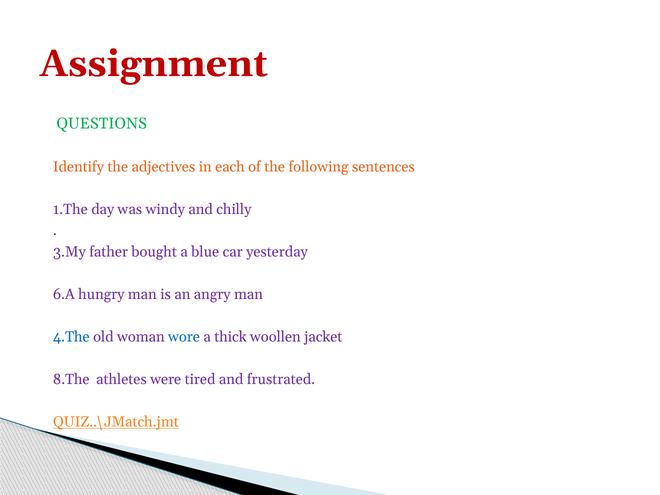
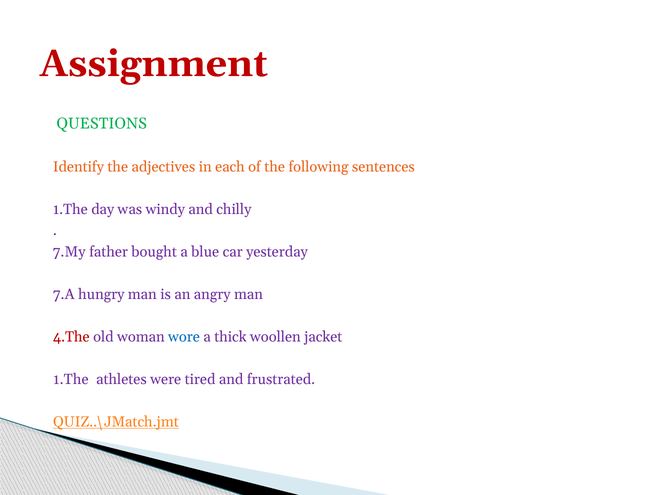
3.My: 3.My -> 7.My (69, 252)
6.A: 6.A -> 7.A (64, 294)
4.The colour: blue -> red (71, 337)
8.The: 8.The -> 1.The (71, 379)
